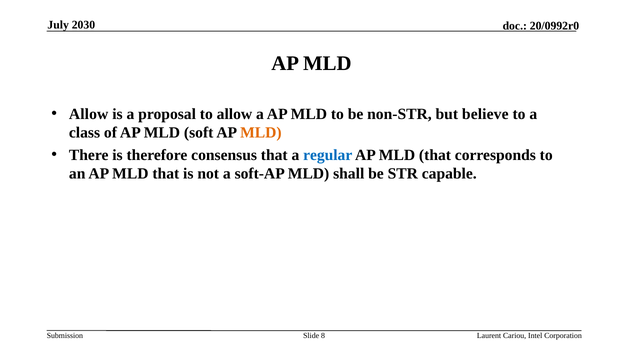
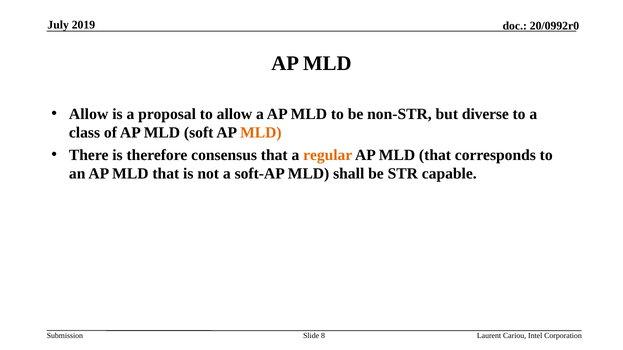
2030: 2030 -> 2019 (83, 25)
believe: believe -> diverse (485, 114)
regular colour: blue -> orange (328, 155)
